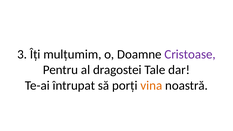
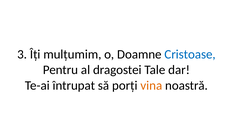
Cristoase colour: purple -> blue (190, 54)
